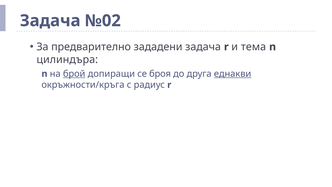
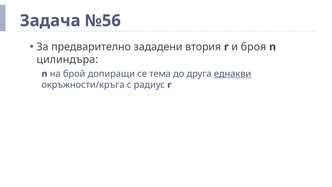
№02: №02 -> №56 (103, 21)
зададени задача: задача -> втория (203, 47)
тема: тема -> броя (253, 47)
брой underline: present -> none (74, 74)
броя: броя -> тема (160, 74)
